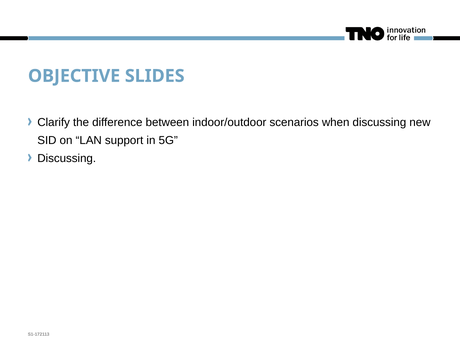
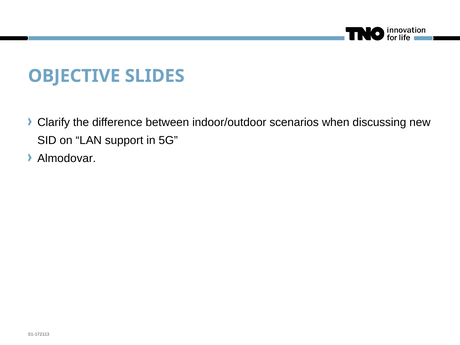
Discussing: Discussing -> Almodovar (67, 158)
